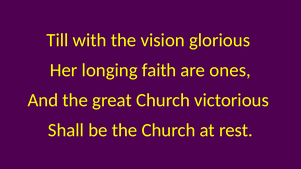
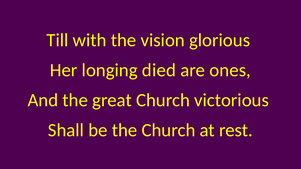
faith: faith -> died (159, 70)
